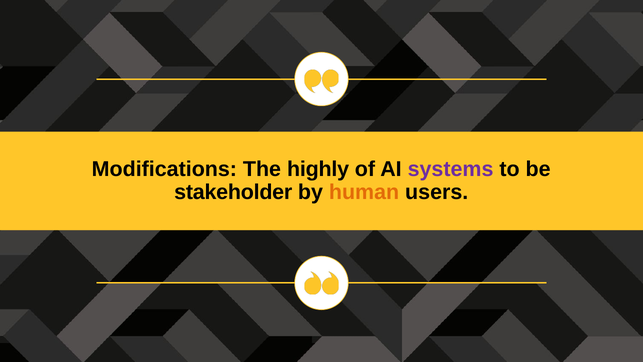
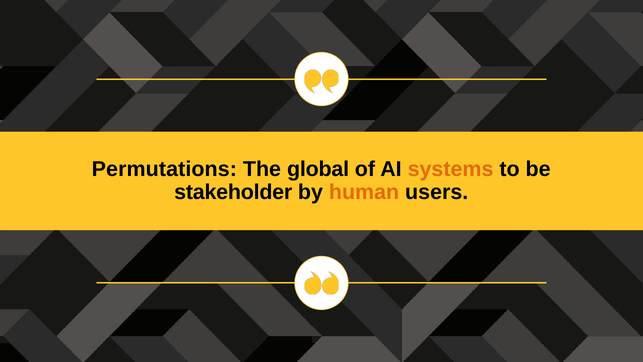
Modifications: Modifications -> Permutations (164, 169)
highly: highly -> global (318, 169)
systems colour: purple -> orange (451, 169)
